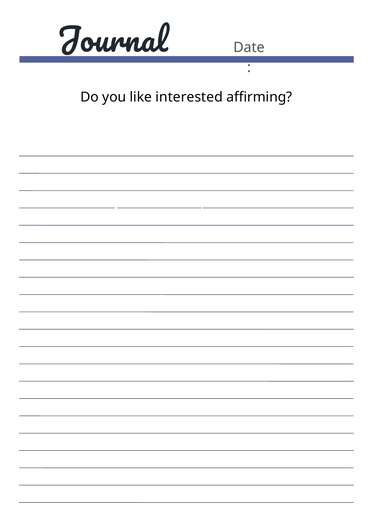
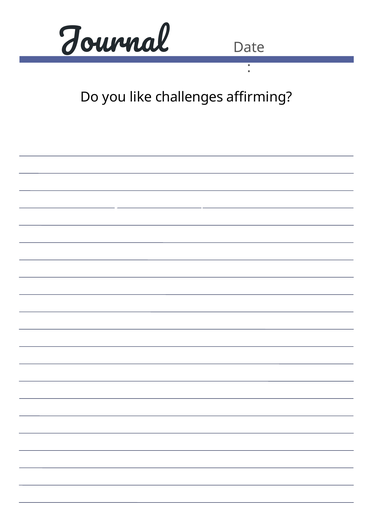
interested: interested -> challenges (189, 97)
